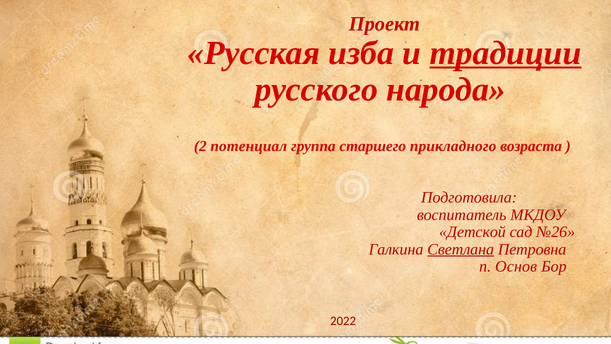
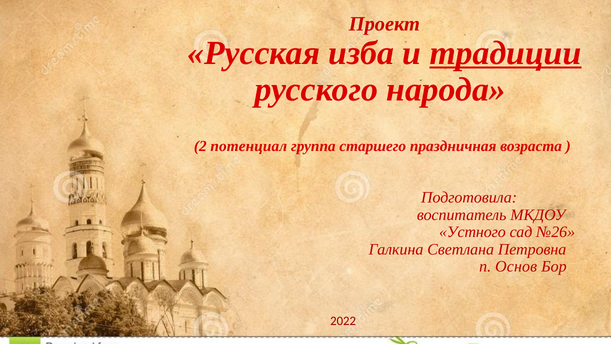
прикладного: прикладного -> праздничная (453, 146)
Детской: Детской -> Устного (472, 232)
Светлана underline: present -> none (461, 249)
